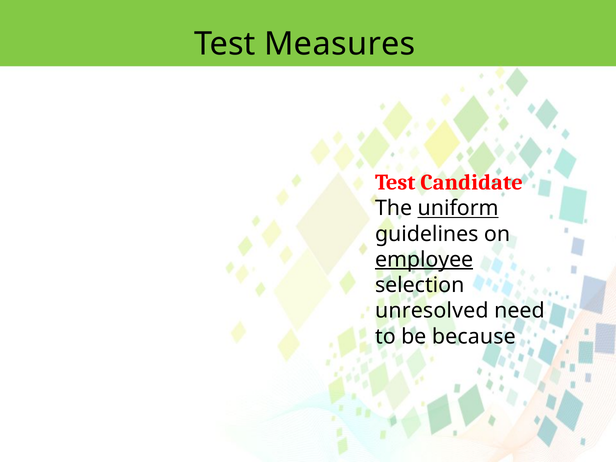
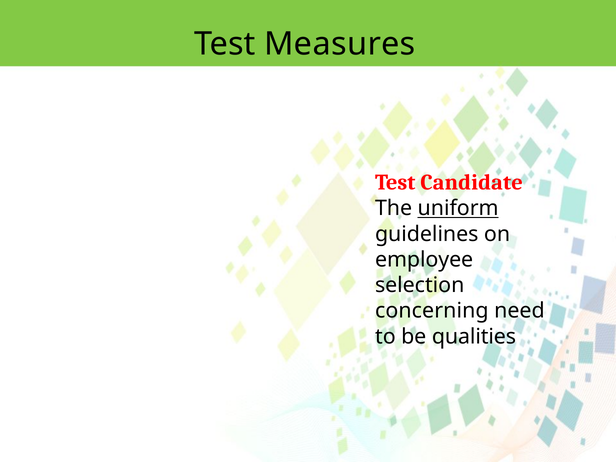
employee underline: present -> none (424, 260)
unresolved: unresolved -> concerning (432, 311)
because: because -> qualities (474, 337)
